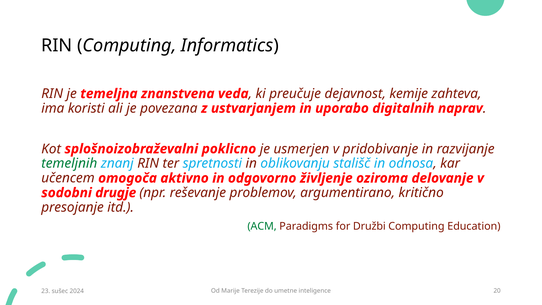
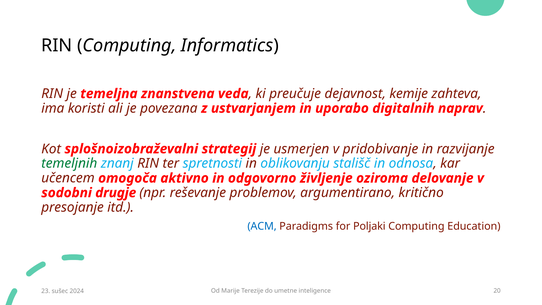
poklicno: poklicno -> strategij (229, 149)
ACM colour: green -> blue (262, 226)
Družbi: Družbi -> Poljaki (369, 226)
